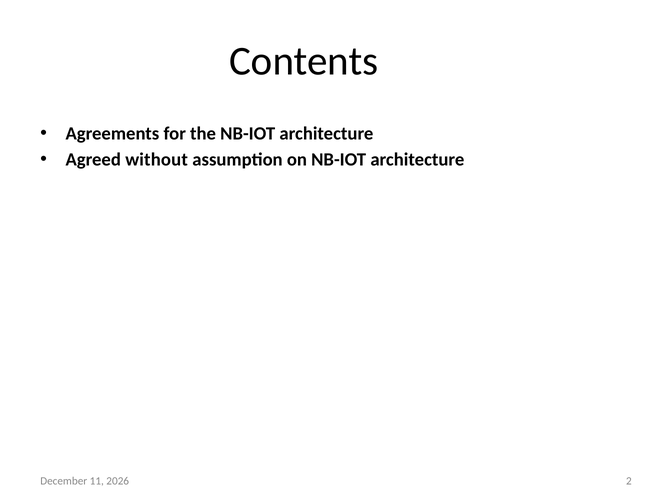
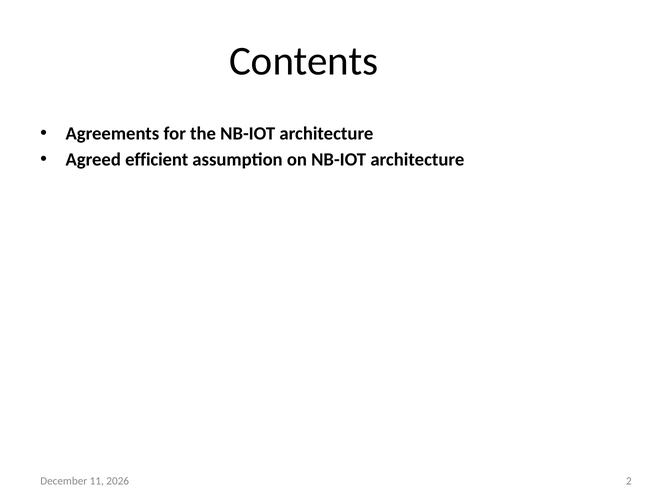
without: without -> efficient (157, 160)
